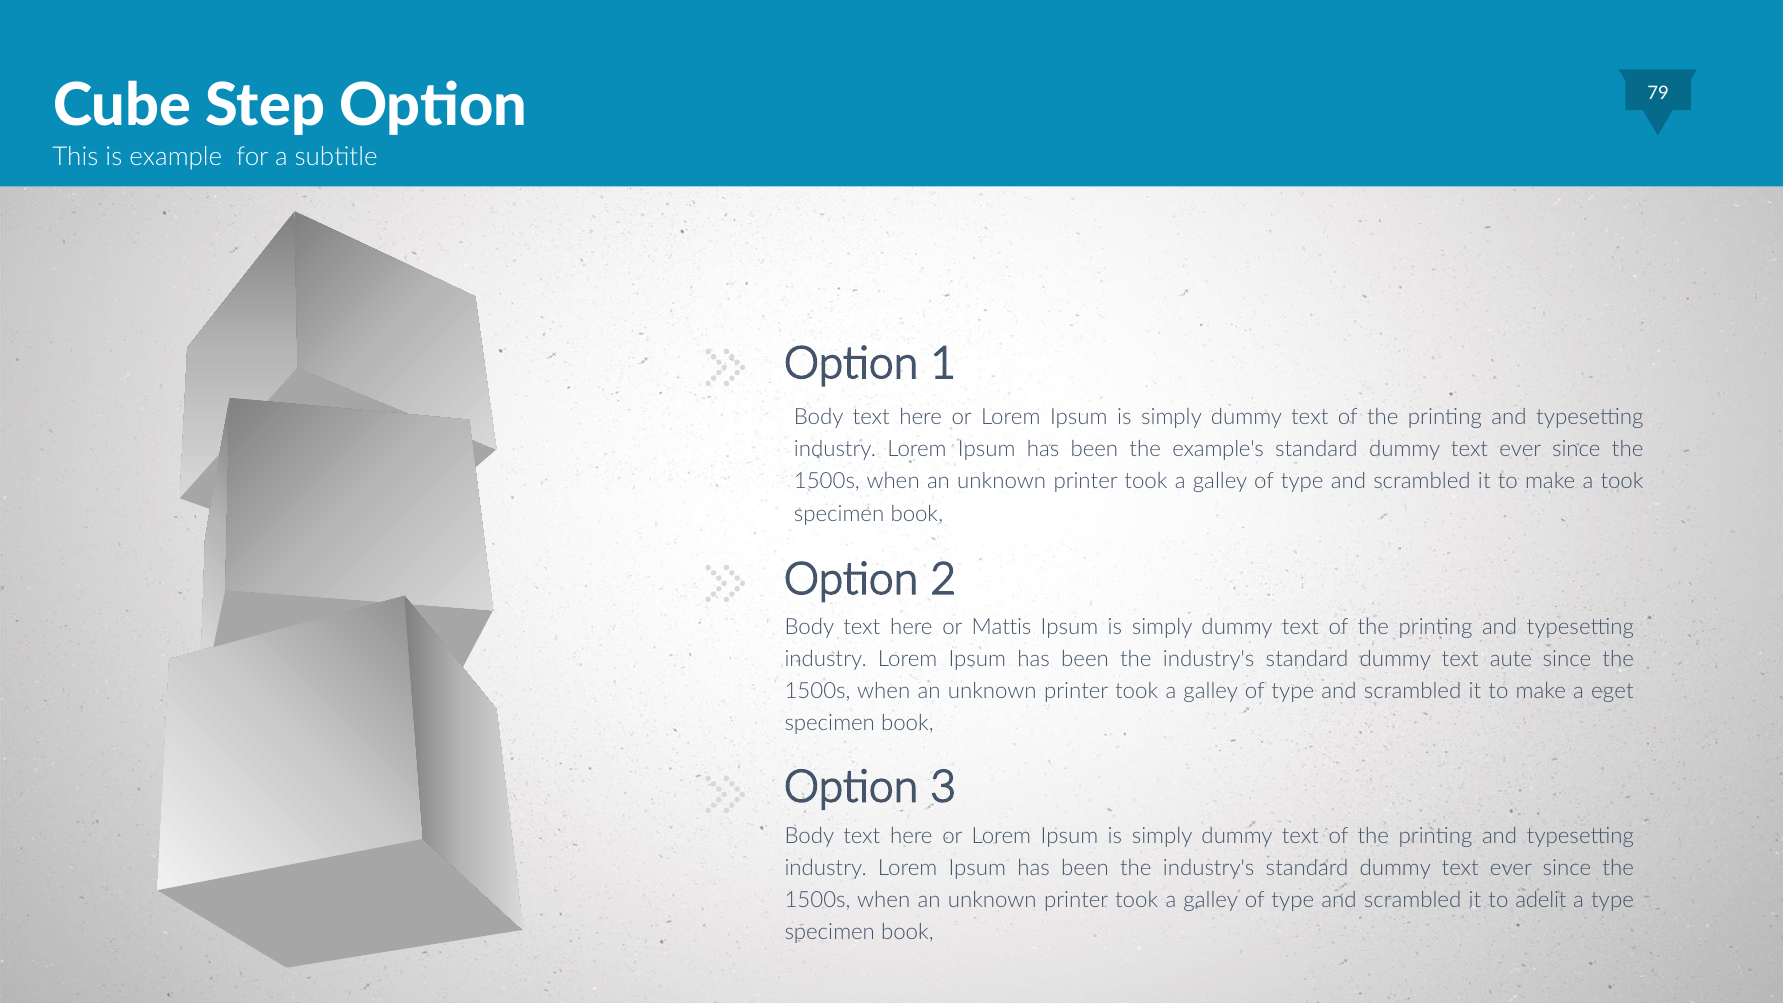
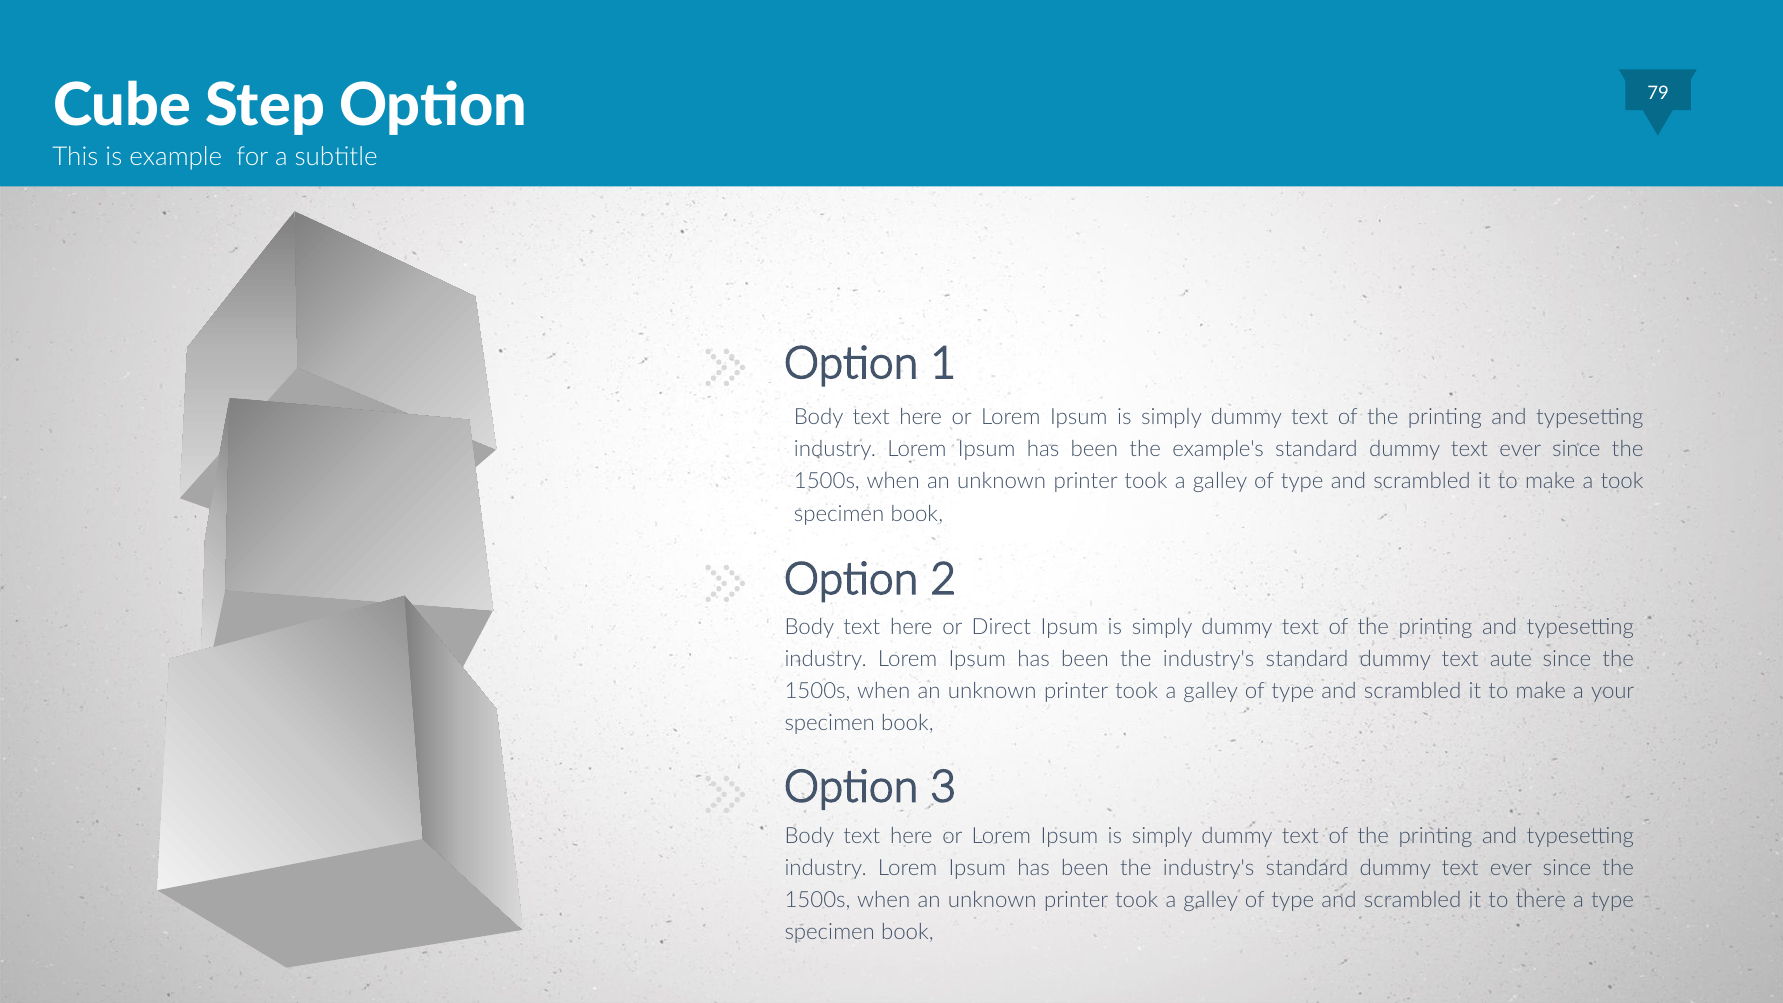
Mattis: Mattis -> Direct (1001, 627)
eget: eget -> your (1613, 691)
adelit: adelit -> there (1541, 900)
